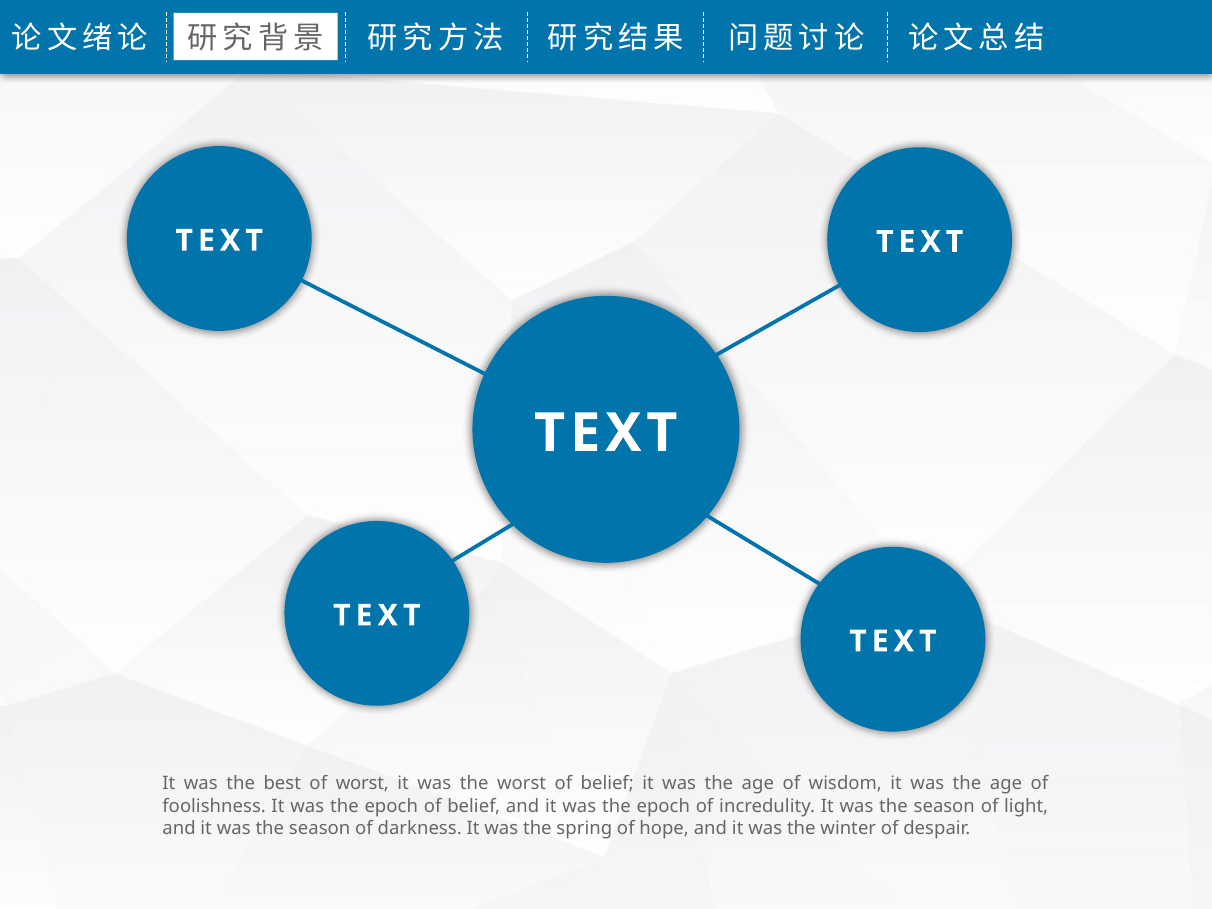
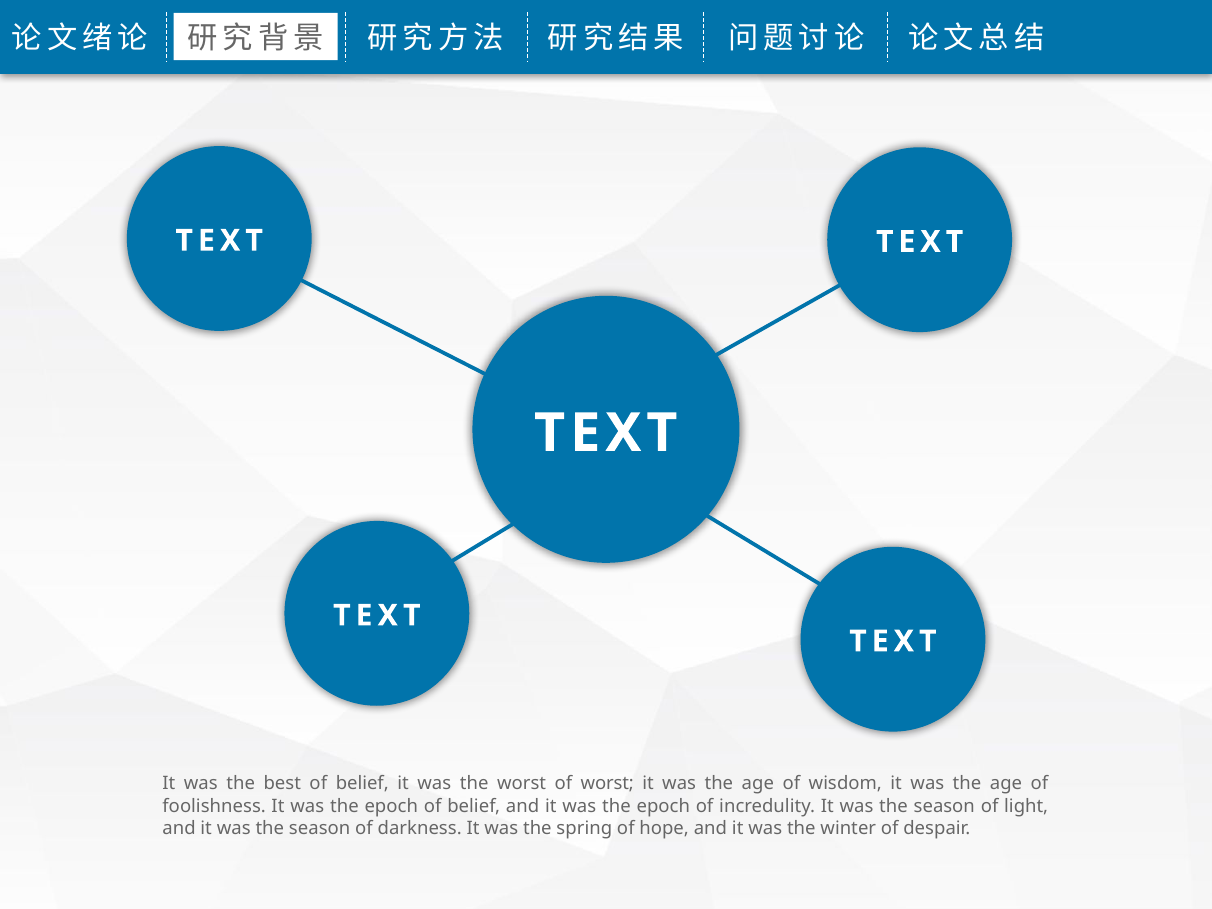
best of worst: worst -> belief (362, 784)
worst of belief: belief -> worst (607, 784)
